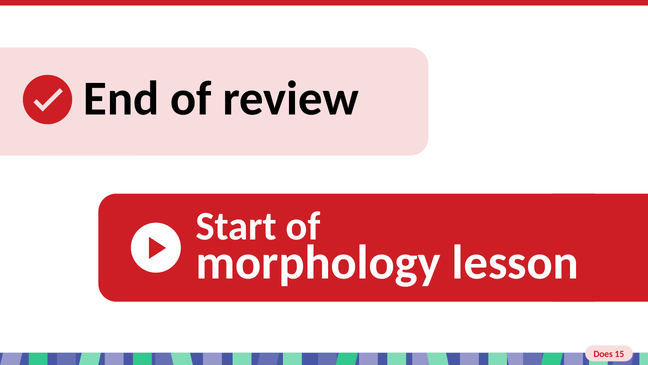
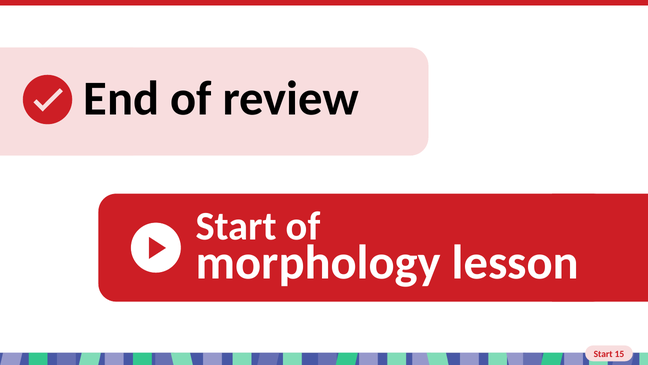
Does: Does -> Start (603, 353)
